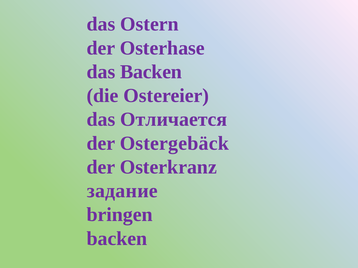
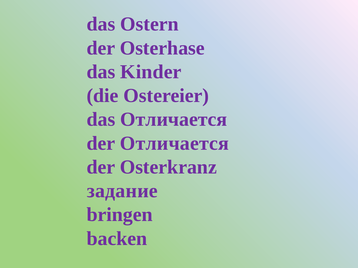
das Backen: Backen -> Kinder (151, 72)
der Ostergebäck: Ostergebäck -> Отличается (174, 144)
